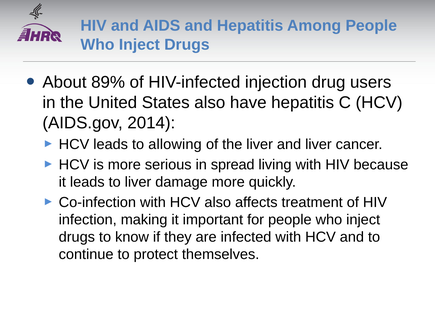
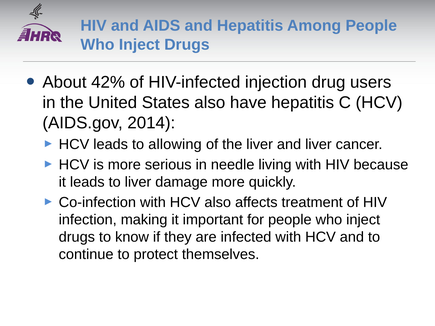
89%: 89% -> 42% (108, 82)
spread: spread -> needle (233, 165)
